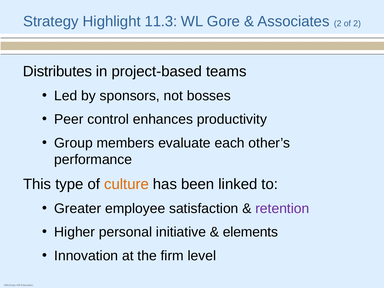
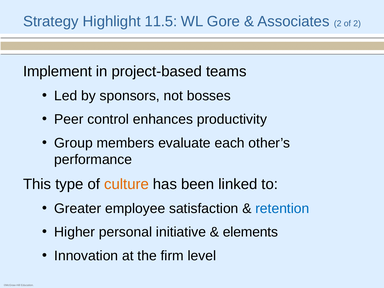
11.3: 11.3 -> 11.5 (161, 22)
Distributes: Distributes -> Implement (57, 71)
retention colour: purple -> blue (282, 208)
